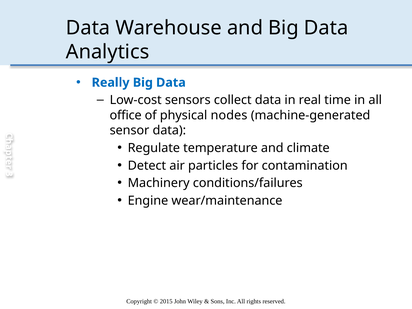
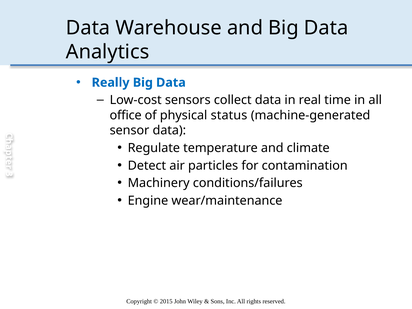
nodes: nodes -> status (229, 115)
